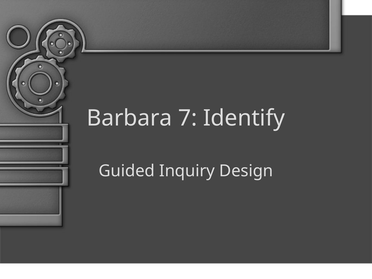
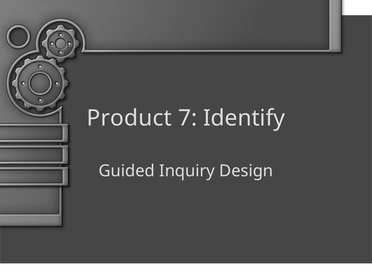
Barbara: Barbara -> Product (129, 118)
